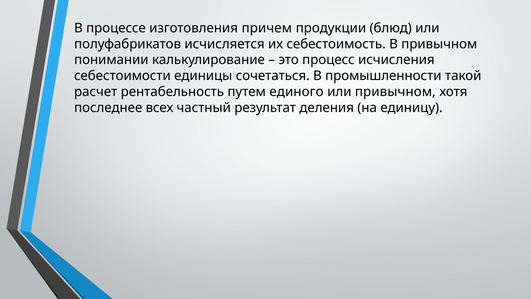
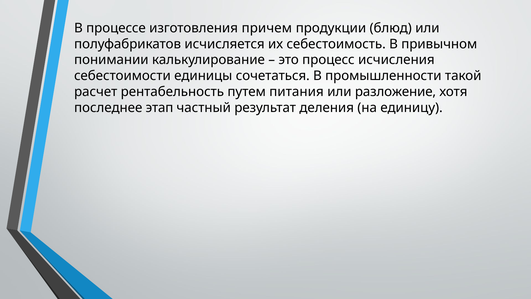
единого: единого -> питания (296, 92)
или привычном: привычном -> разложение (395, 92)
всех: всех -> этап (159, 108)
